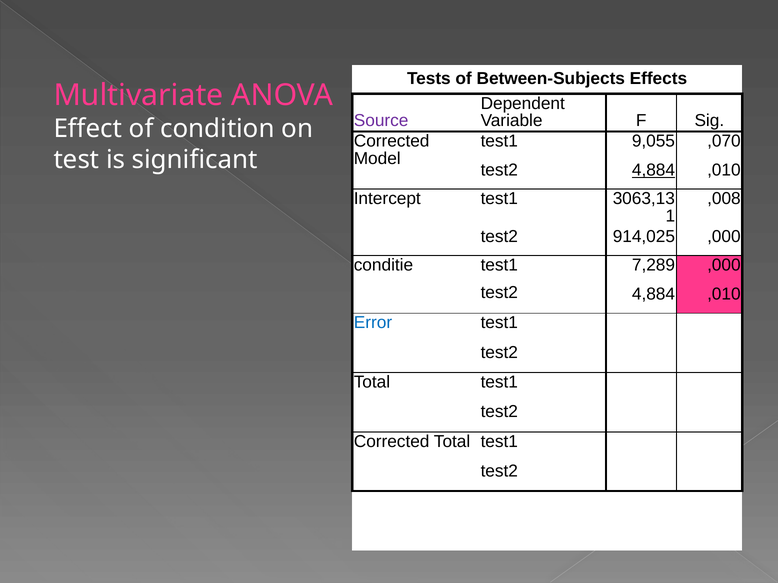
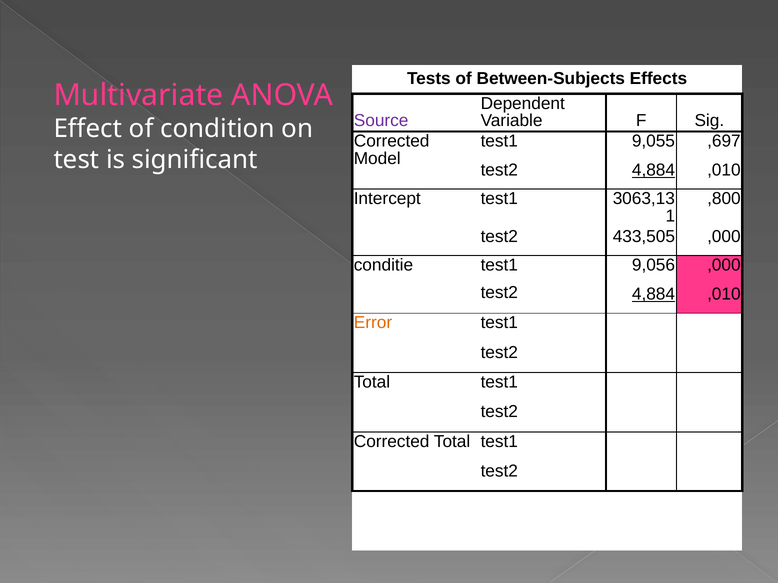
,070: ,070 -> ,697 (724, 141)
,008: ,008 -> ,800 (724, 199)
914,025: 914,025 -> 433,505 (644, 237)
7,289: 7,289 -> 9,056 (653, 265)
4,884 underline: none -> present (653, 294)
Error colour: blue -> orange (373, 323)
